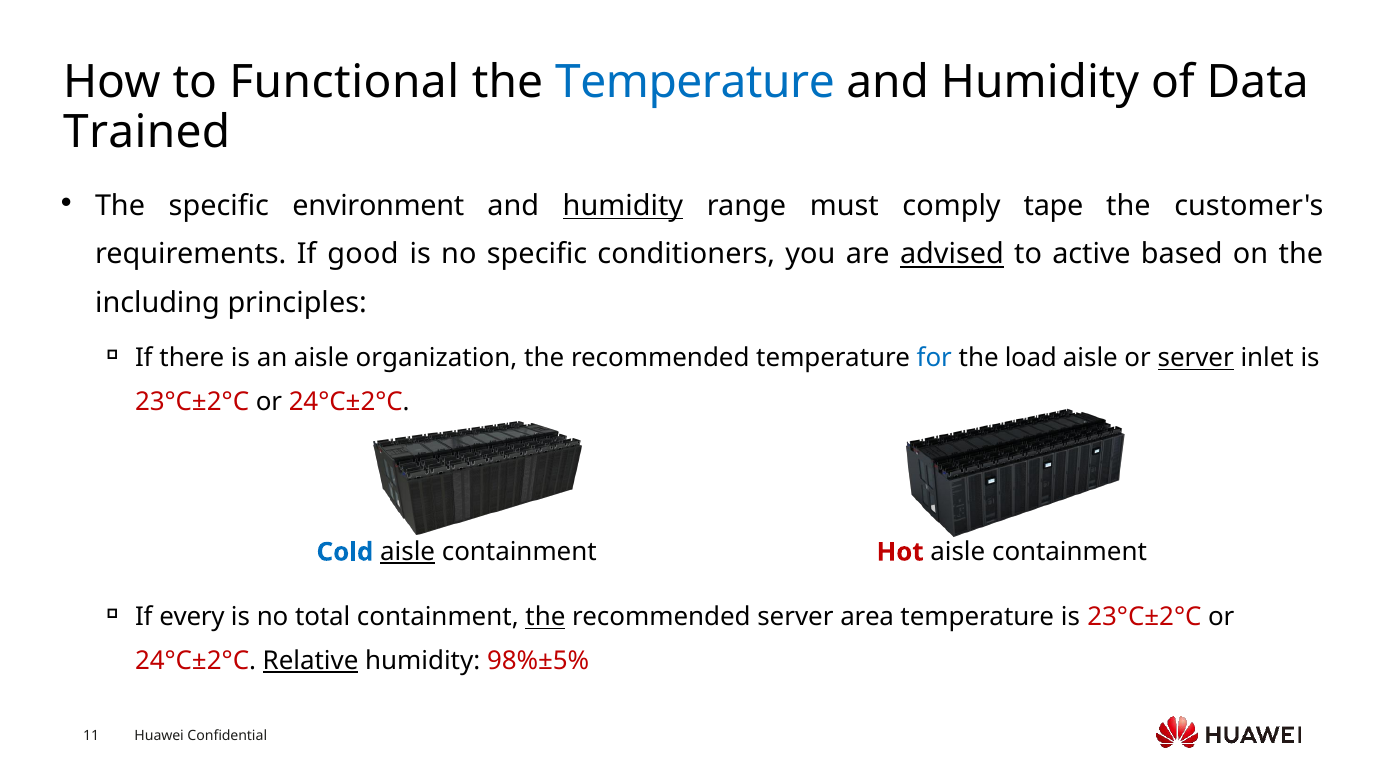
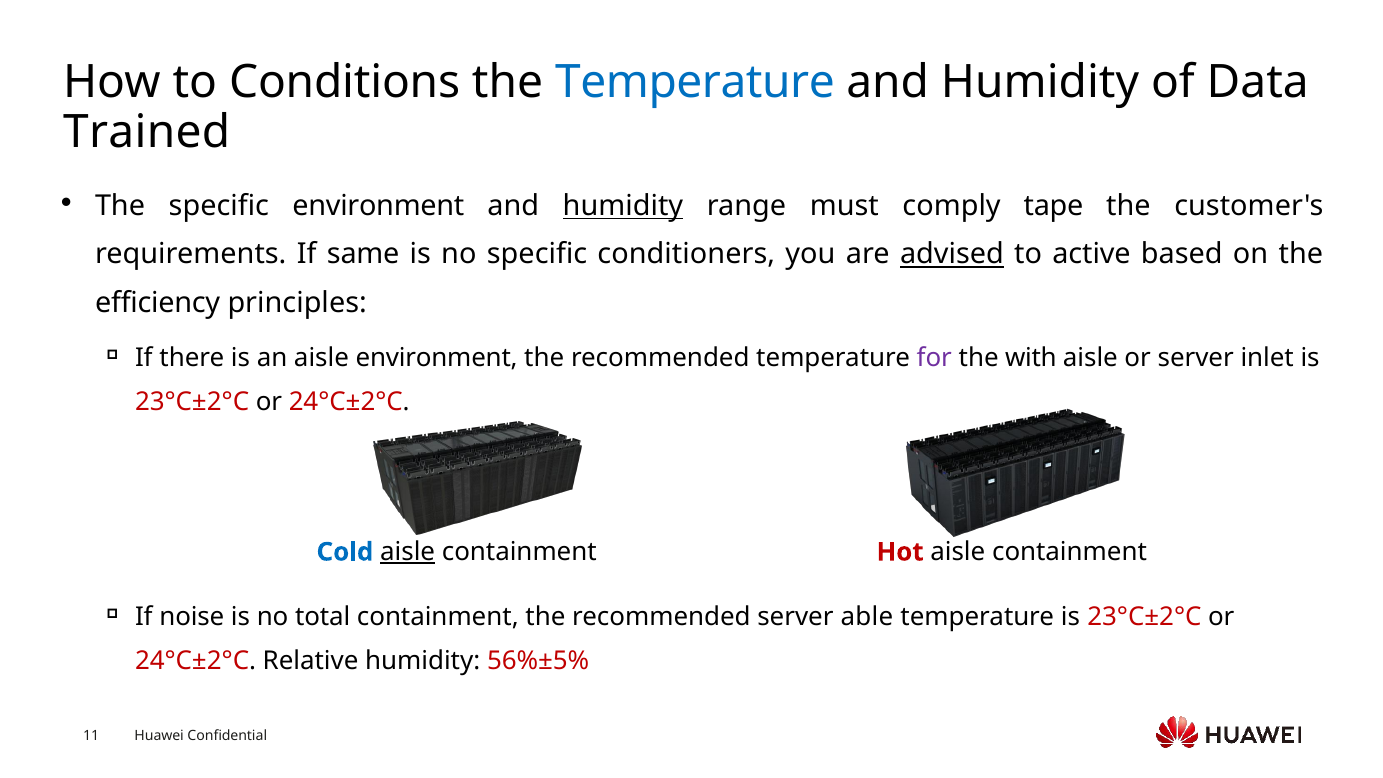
Functional: Functional -> Conditions (345, 82)
good: good -> same (363, 254)
including: including -> efficiency (158, 303)
aisle organization: organization -> environment (437, 358)
for colour: blue -> purple (934, 358)
load: load -> with (1031, 358)
server underline: present -> none (1196, 358)
every: every -> noise (192, 617)
the underline: present -> none (545, 617)
area: area -> able (867, 617)
Relative underline: present -> none (311, 661)
98%±5%: 98%±5% -> 56%±5% (538, 661)
